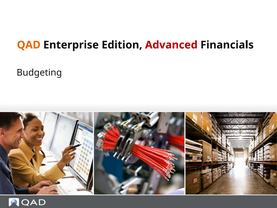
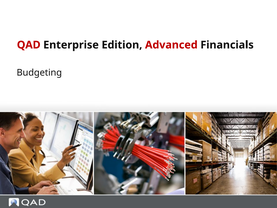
QAD colour: orange -> red (29, 45)
